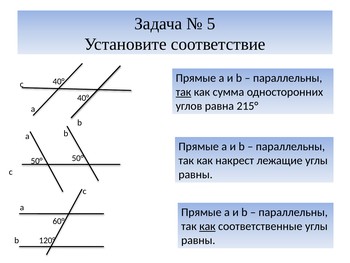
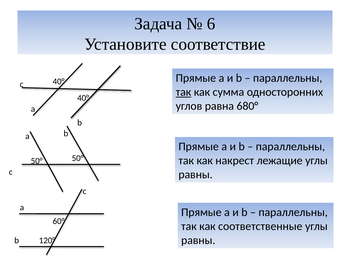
5: 5 -> 6 (211, 24)
215°: 215° -> 680° (247, 106)
как underline: present -> none (207, 226)
